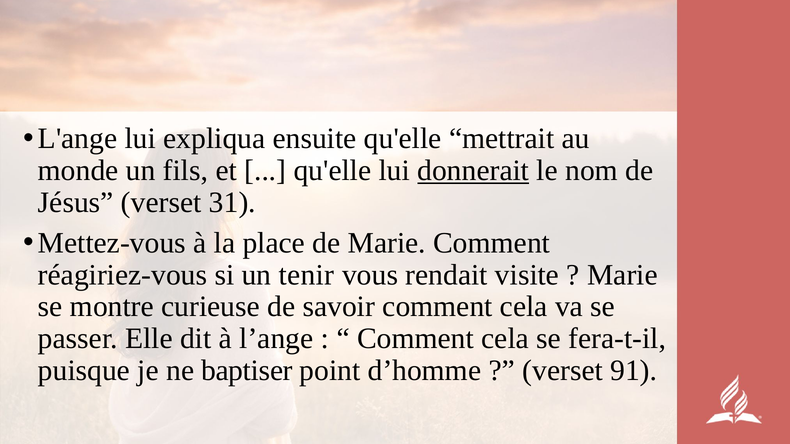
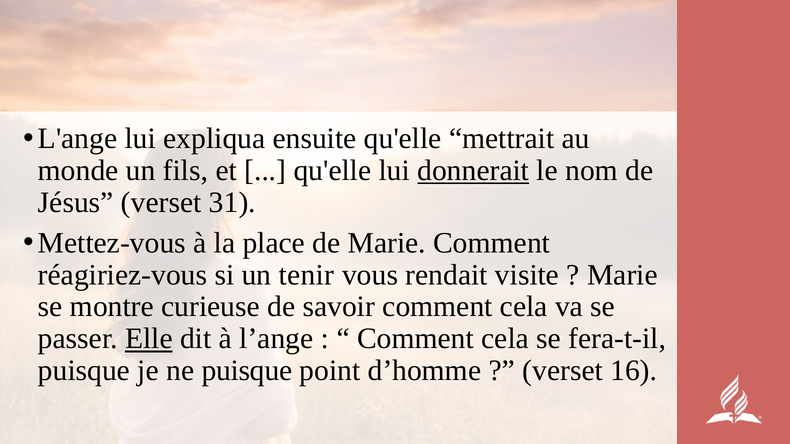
Elle underline: none -> present (149, 339)
ne baptiser: baptiser -> puisque (247, 371)
91: 91 -> 16 (634, 371)
